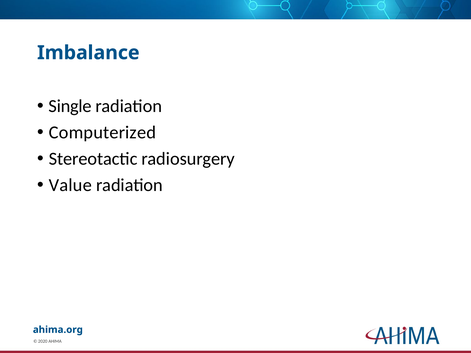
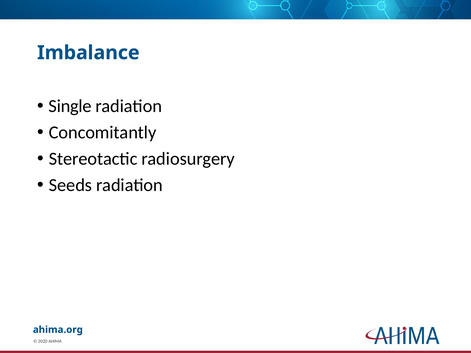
Computerized: Computerized -> Concomitantly (103, 133)
Value: Value -> Seeds (71, 185)
